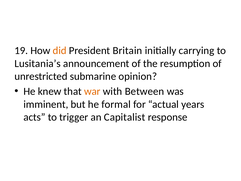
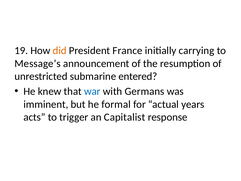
Britain: Britain -> France (127, 51)
Lusitania’s: Lusitania’s -> Message’s (38, 63)
opinion: opinion -> entered (138, 76)
war colour: orange -> blue (92, 91)
Between: Between -> Germans (145, 91)
